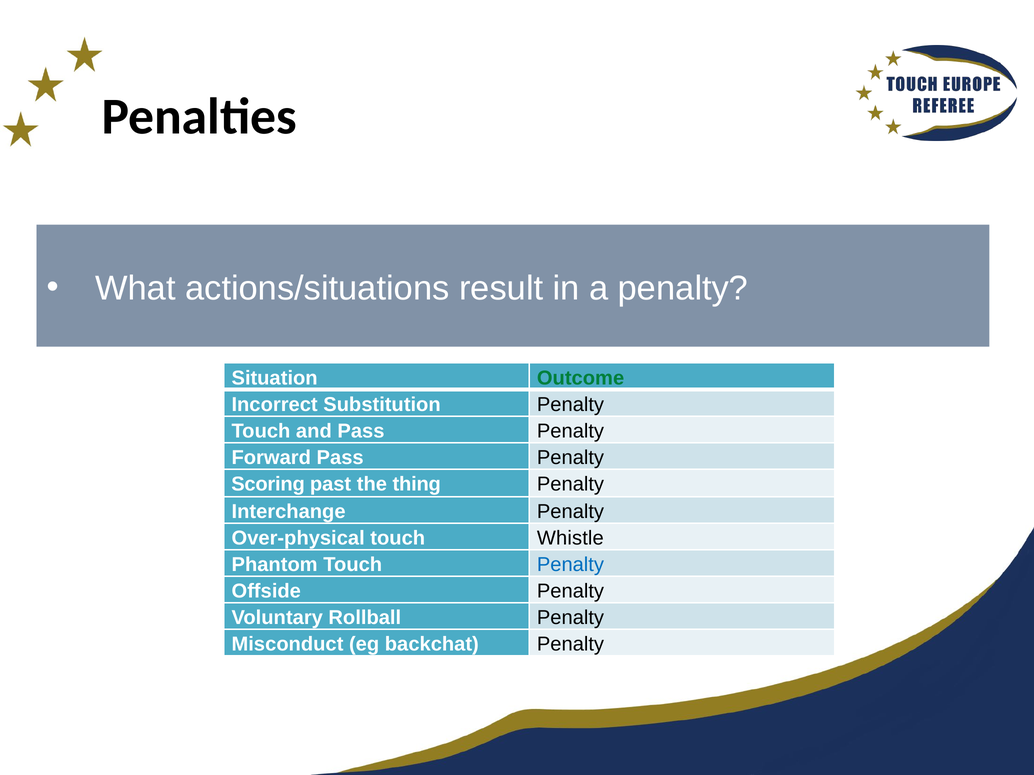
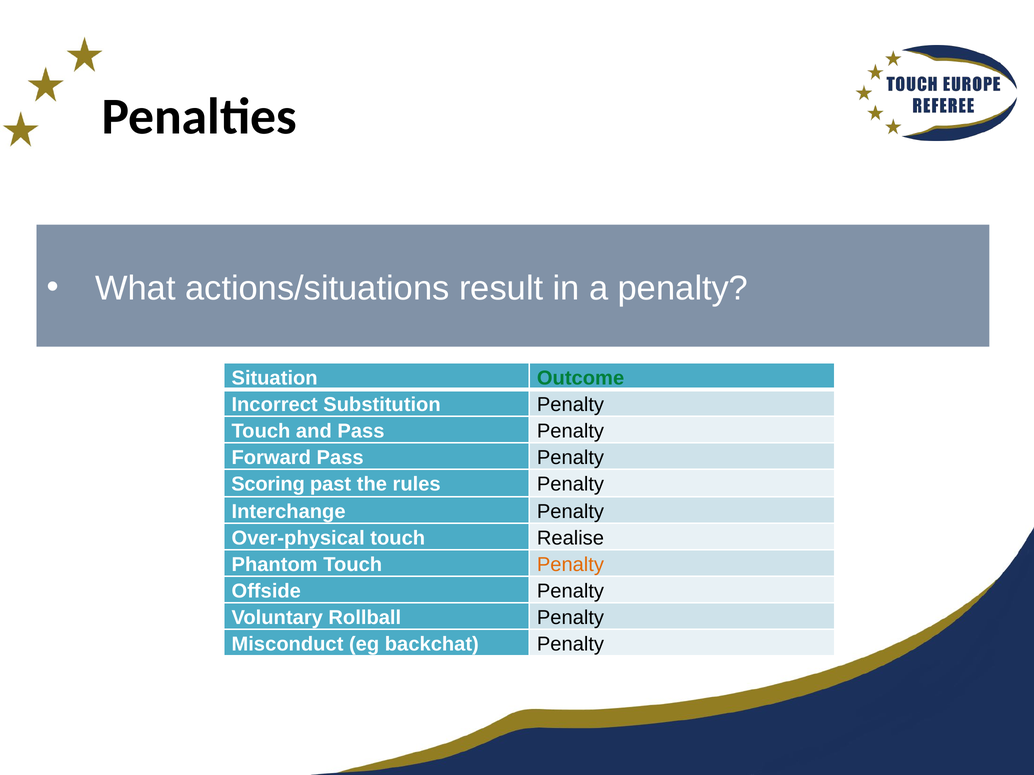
thing: thing -> rules (417, 485)
Whistle: Whistle -> Realise (570, 539)
Penalty colour: blue -> orange (570, 565)
